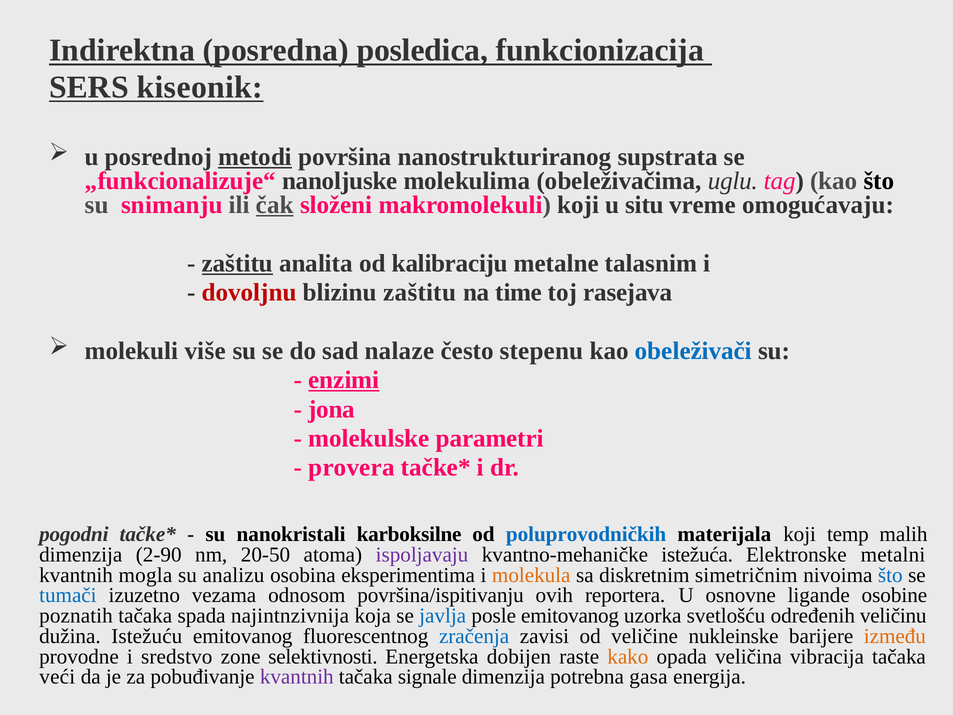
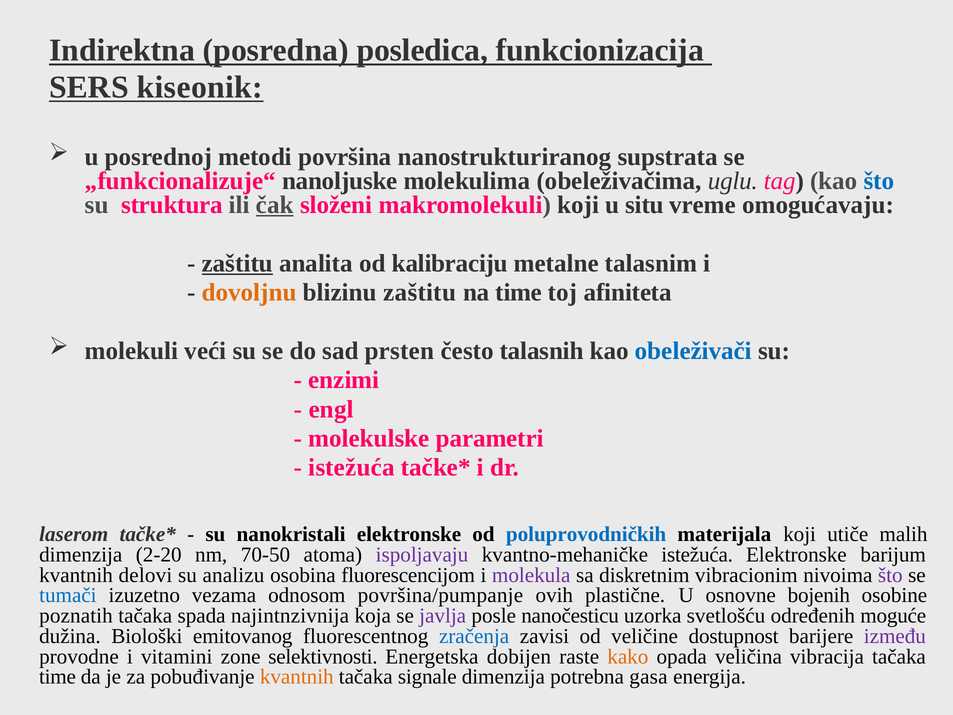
metodi underline: present -> none (255, 157)
što colour: black -> blue (879, 181)
snimanju: snimanju -> struktura (172, 205)
dovoljnu colour: red -> orange (249, 292)
rasejava: rasejava -> afiniteta (628, 292)
više: više -> veći (205, 351)
nalaze: nalaze -> prsten (400, 351)
stepenu: stepenu -> talasnih (542, 351)
enzimi underline: present -> none (344, 380)
jona: jona -> engl (331, 409)
provera: provera -> istežuća (351, 467)
pogodni: pogodni -> laserom (74, 534)
nanokristali karboksilne: karboksilne -> elektronske (409, 534)
temp: temp -> utiče (848, 534)
2-90: 2-90 -> 2-20 (159, 555)
20-50: 20-50 -> 70-50 (266, 555)
metalni: metalni -> barijum (893, 555)
mogla: mogla -> delovi (145, 575)
eksperimentima: eksperimentima -> fluorescencijom (408, 575)
molekula colour: orange -> purple (531, 575)
simetričnim: simetričnim -> vibracionim (746, 575)
što colour: blue -> purple (890, 575)
površina/ispitivanju: površina/ispitivanju -> površina/pumpanje (440, 595)
reportera: reportera -> plastične (625, 595)
ligande: ligande -> bojenih (819, 595)
javlja colour: blue -> purple (443, 616)
posle emitovanog: emitovanog -> nanočesticu (570, 616)
veličinu: veličinu -> moguće (893, 616)
Istežuću: Istežuću -> Biološki (147, 636)
nukleinske: nukleinske -> dostupnost (734, 636)
između colour: orange -> purple (895, 636)
sredstvo: sredstvo -> vitamini (177, 656)
veći: veći -> time (57, 677)
kvantnih colour: purple -> orange (297, 677)
